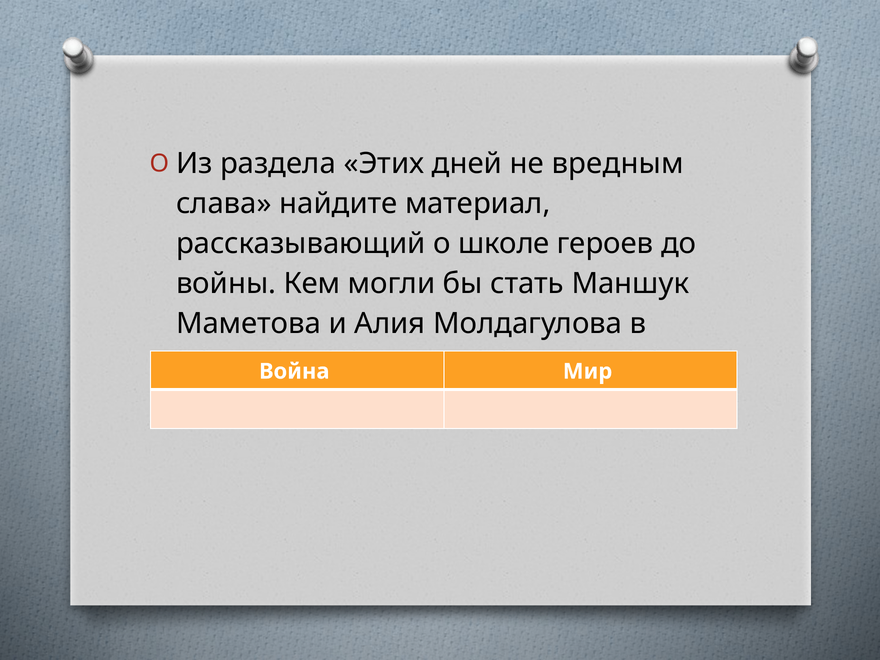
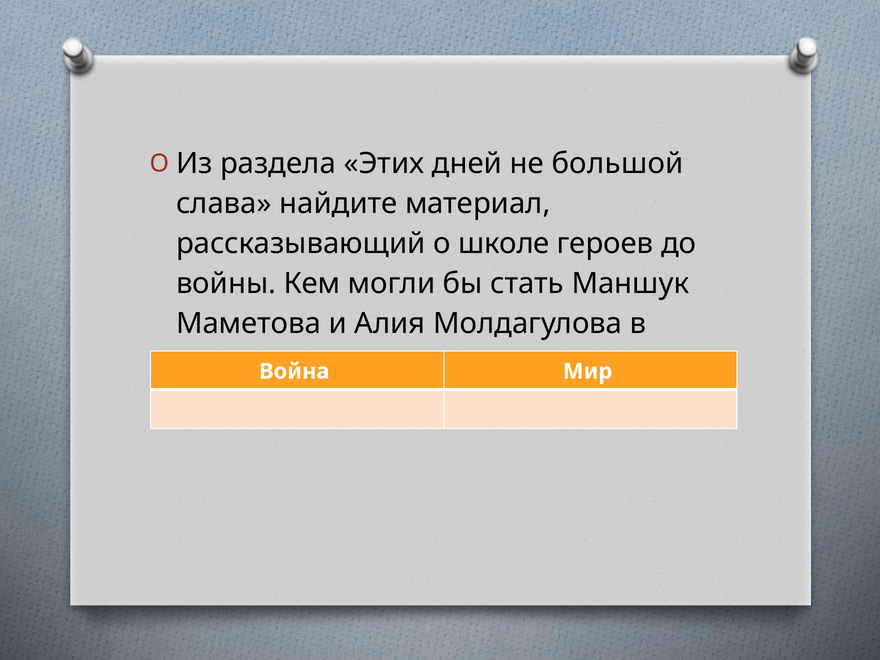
вредным: вредным -> большой (618, 164)
